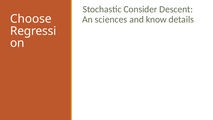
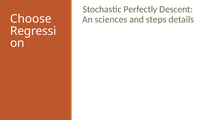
Consider: Consider -> Perfectly (140, 9)
know: know -> steps (156, 19)
